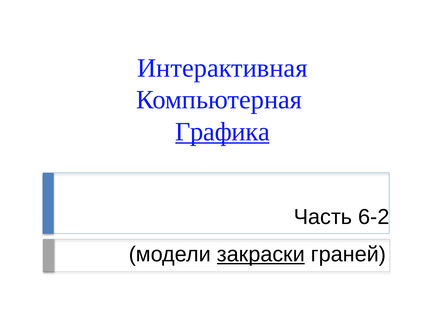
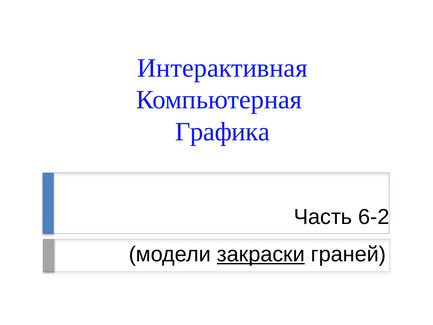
Графика underline: present -> none (223, 131)
